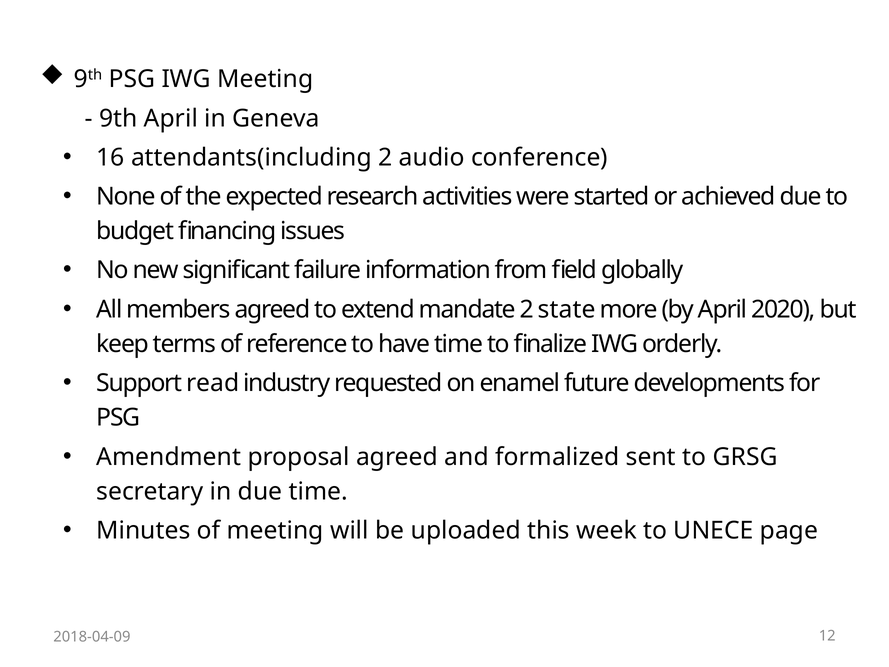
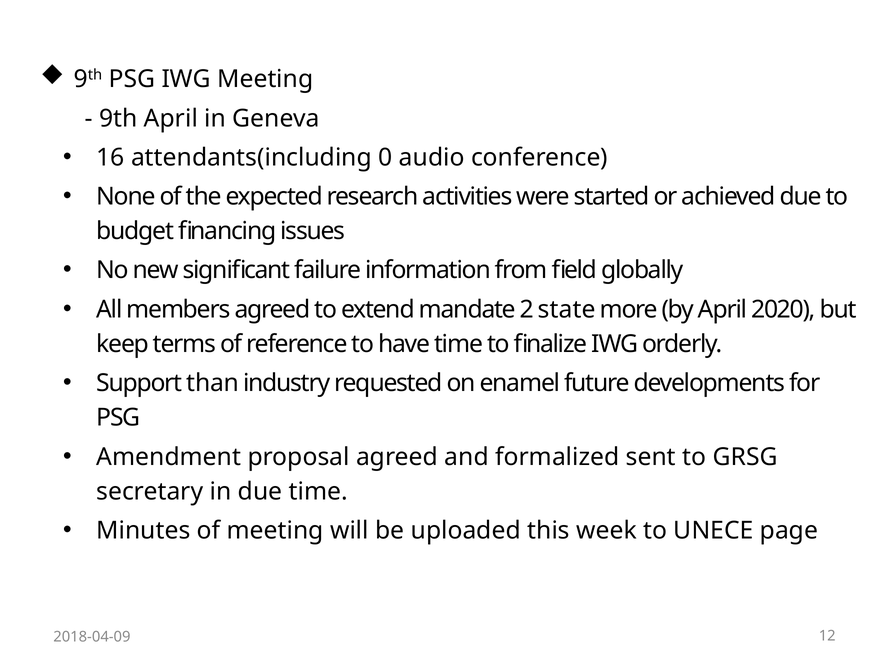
attendants(including 2: 2 -> 0 (385, 157)
read: read -> than (213, 383)
